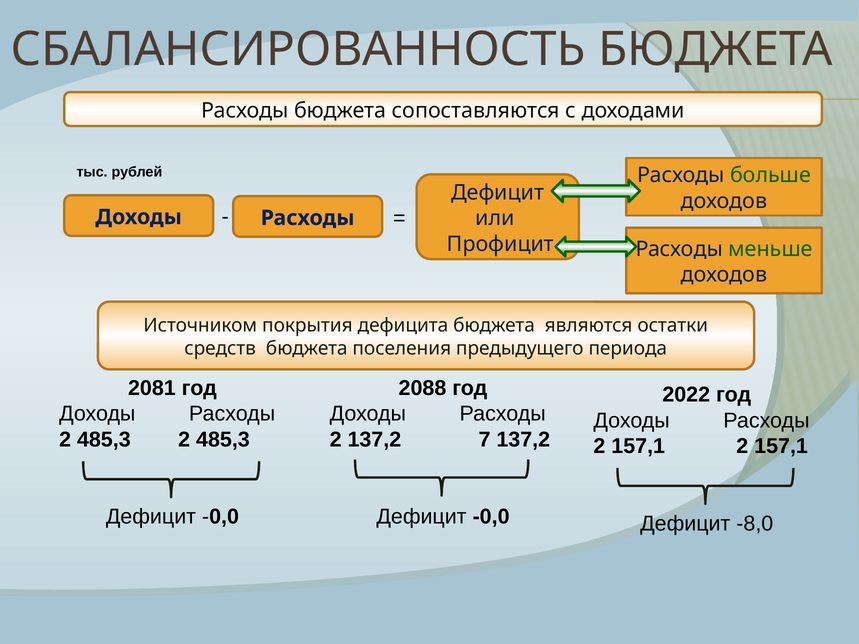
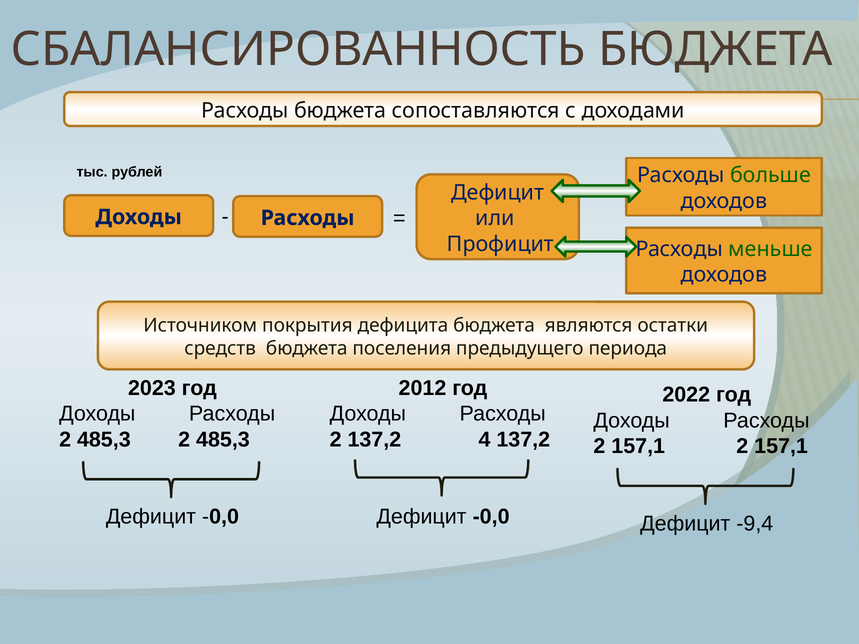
2081: 2081 -> 2023 (152, 388)
2088: 2088 -> 2012 (422, 388)
7: 7 -> 4 (485, 440)
-8,0: -8,0 -> -9,4 (755, 524)
